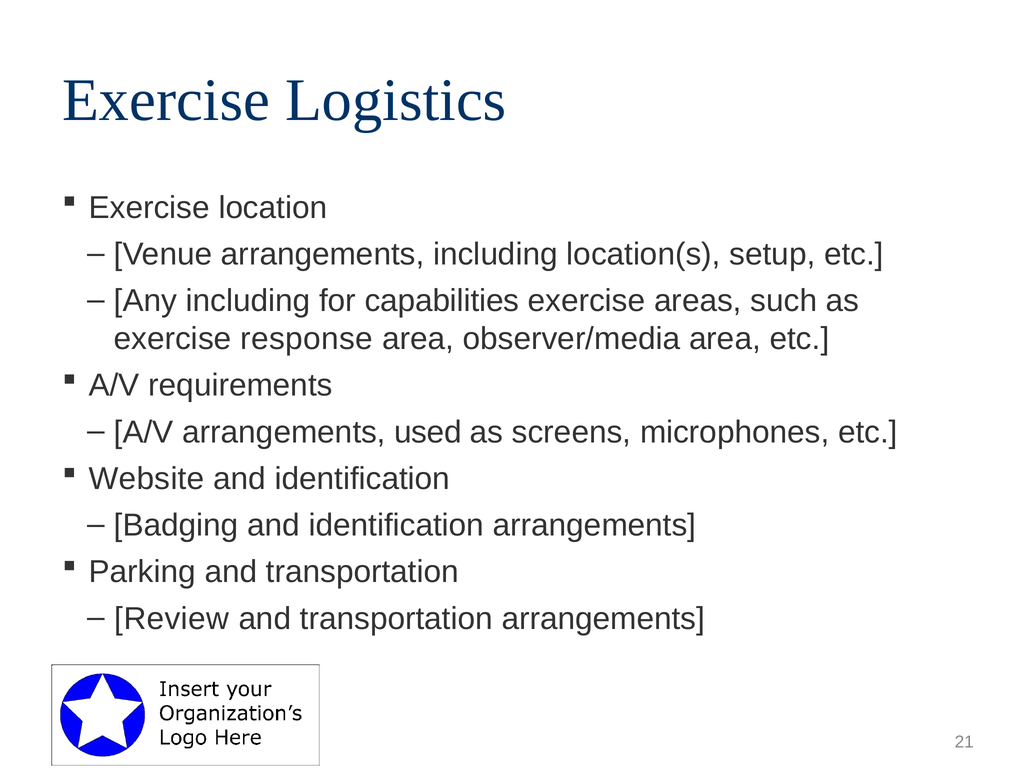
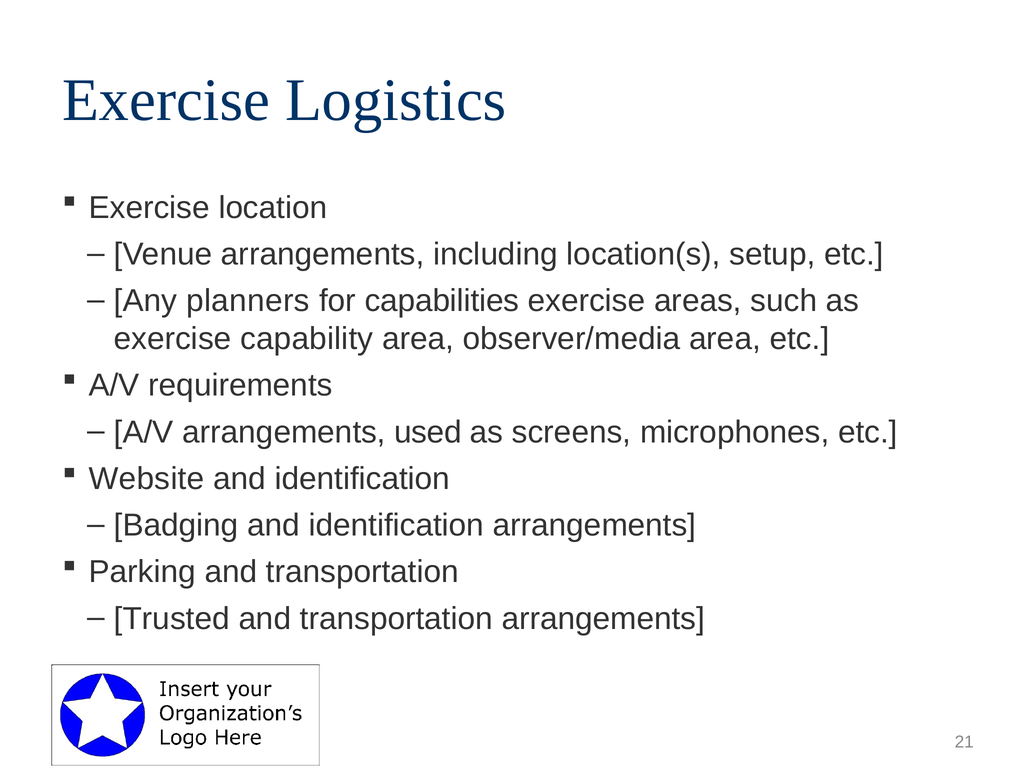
Any including: including -> planners (248, 301)
response: response -> capability (307, 339)
Review: Review -> Trusted (172, 619)
